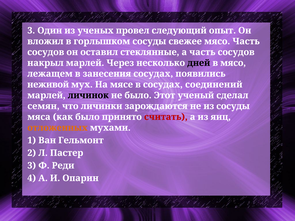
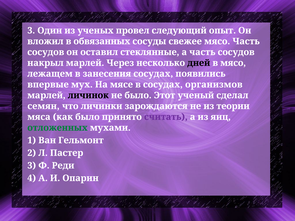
горлышком: горлышком -> обвязанных (102, 41)
неживой: неживой -> впервые (48, 85)
соединений: соединений -> организмов (214, 85)
из сосуды: сосуды -> теории (233, 106)
считать colour: red -> purple (166, 117)
отложенных colour: orange -> green (57, 128)
